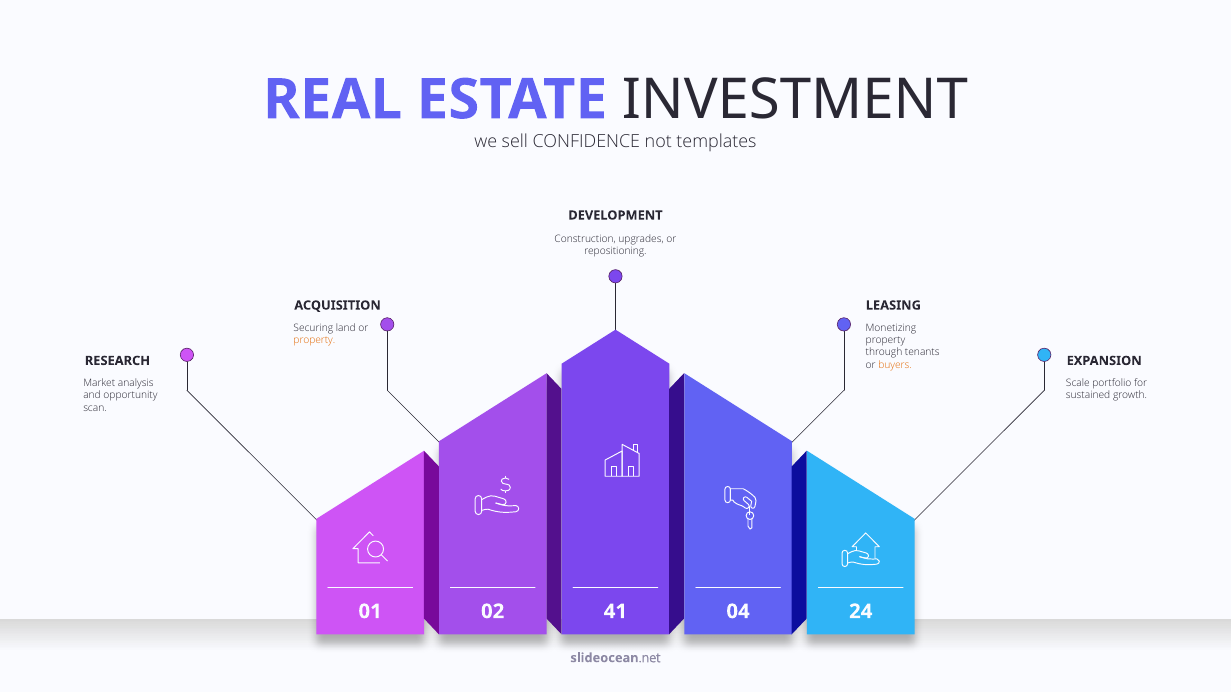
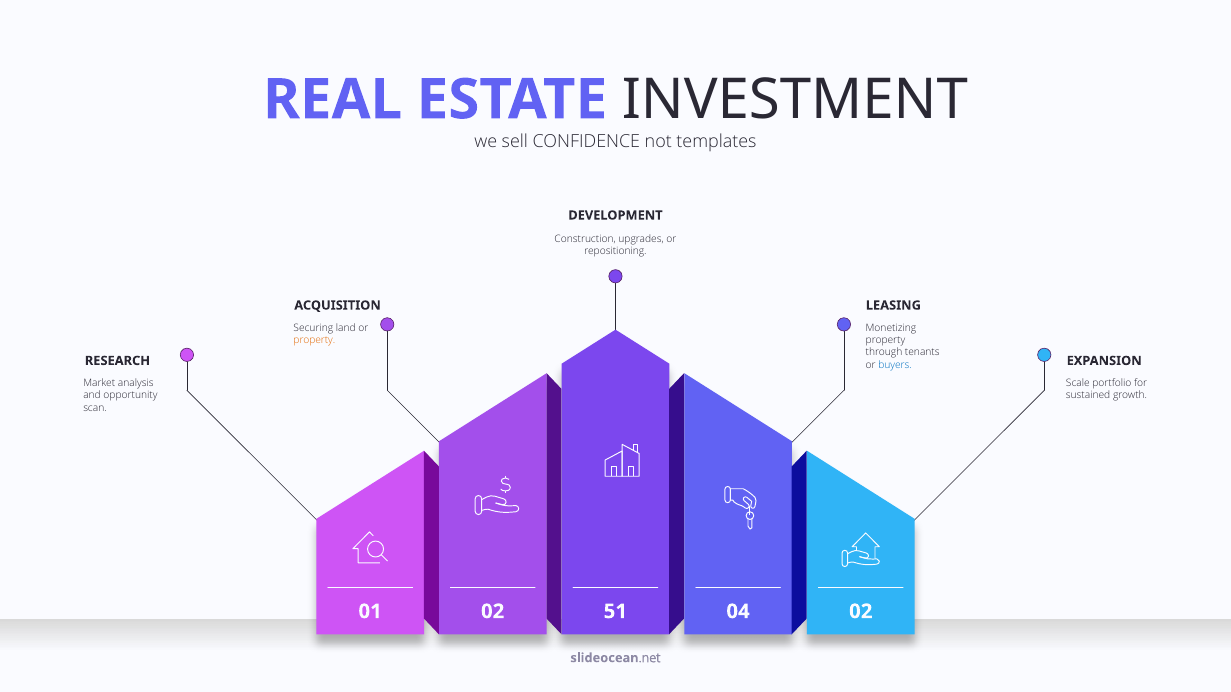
buyers colour: orange -> blue (895, 365)
41: 41 -> 51 (615, 612)
04 24: 24 -> 02 (861, 612)
